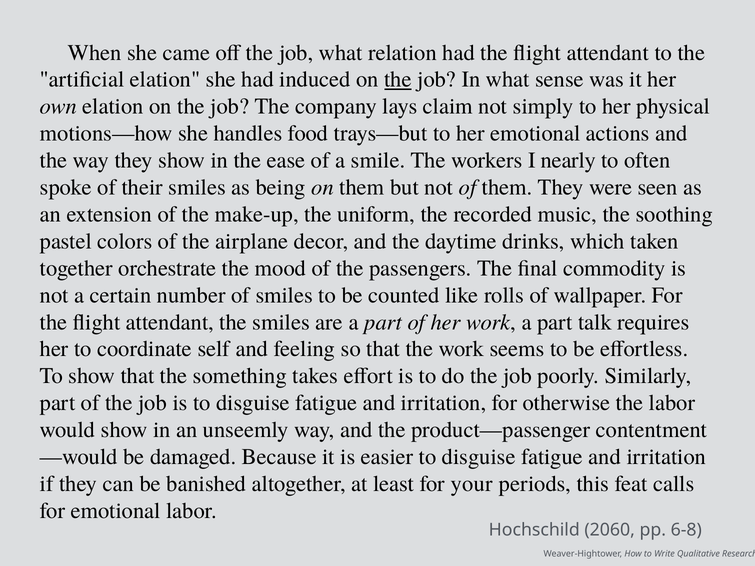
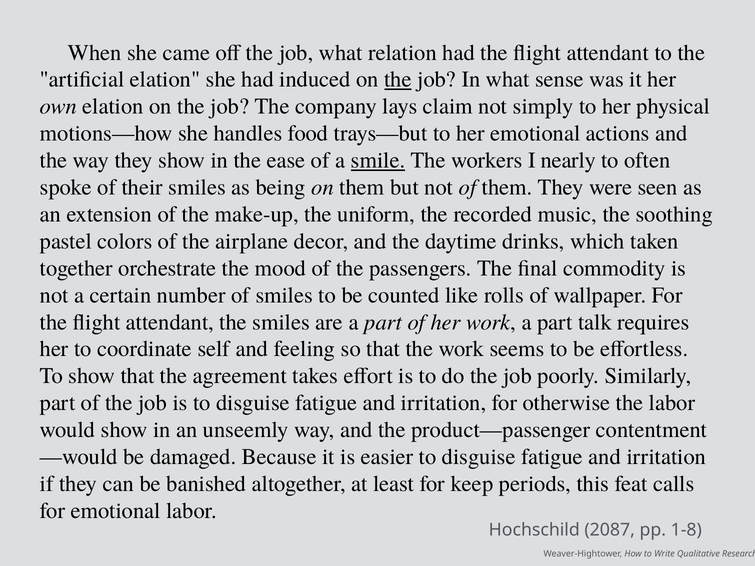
smile underline: none -> present (378, 160)
something: something -> agreement (240, 376)
your: your -> keep (472, 484)
2060: 2060 -> 2087 (610, 530)
6-8: 6-8 -> 1-8 (686, 530)
